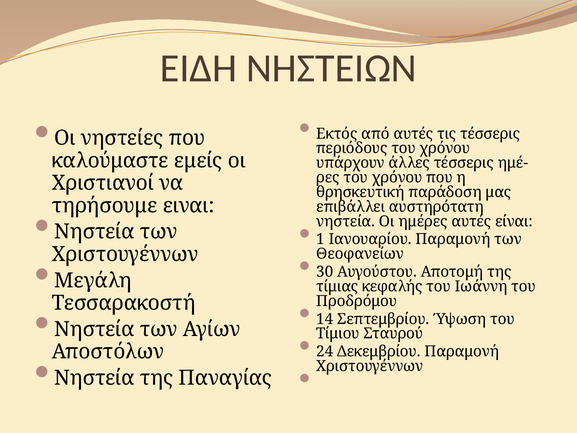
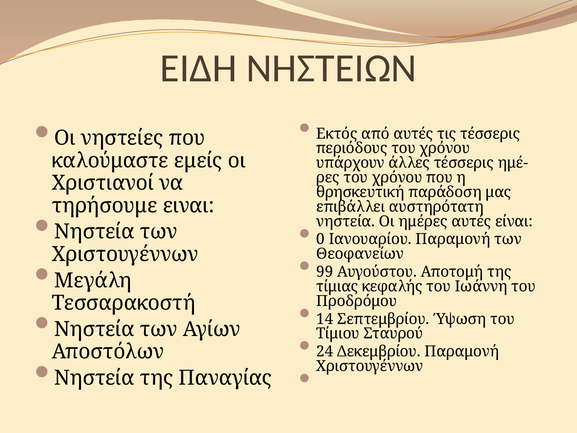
1: 1 -> 0 (321, 239)
30: 30 -> 99 (325, 272)
